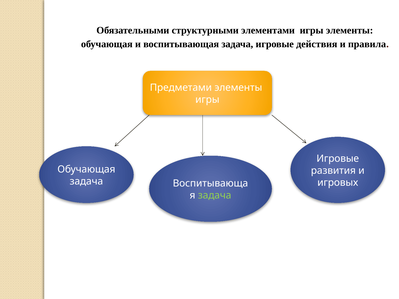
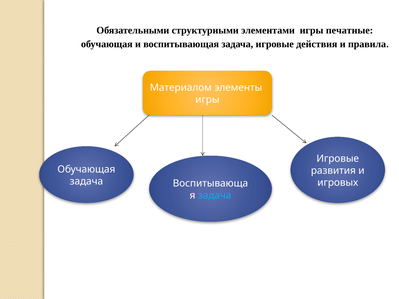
игры элементы: элементы -> печатные (349, 30)
Предметами: Предметами -> Материалом (181, 88)
задача colour: light green -> light blue (215, 196)
